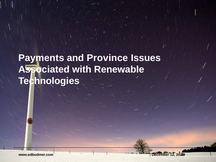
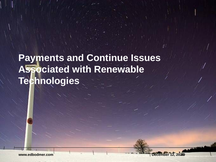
Province: Province -> Continue (107, 58)
